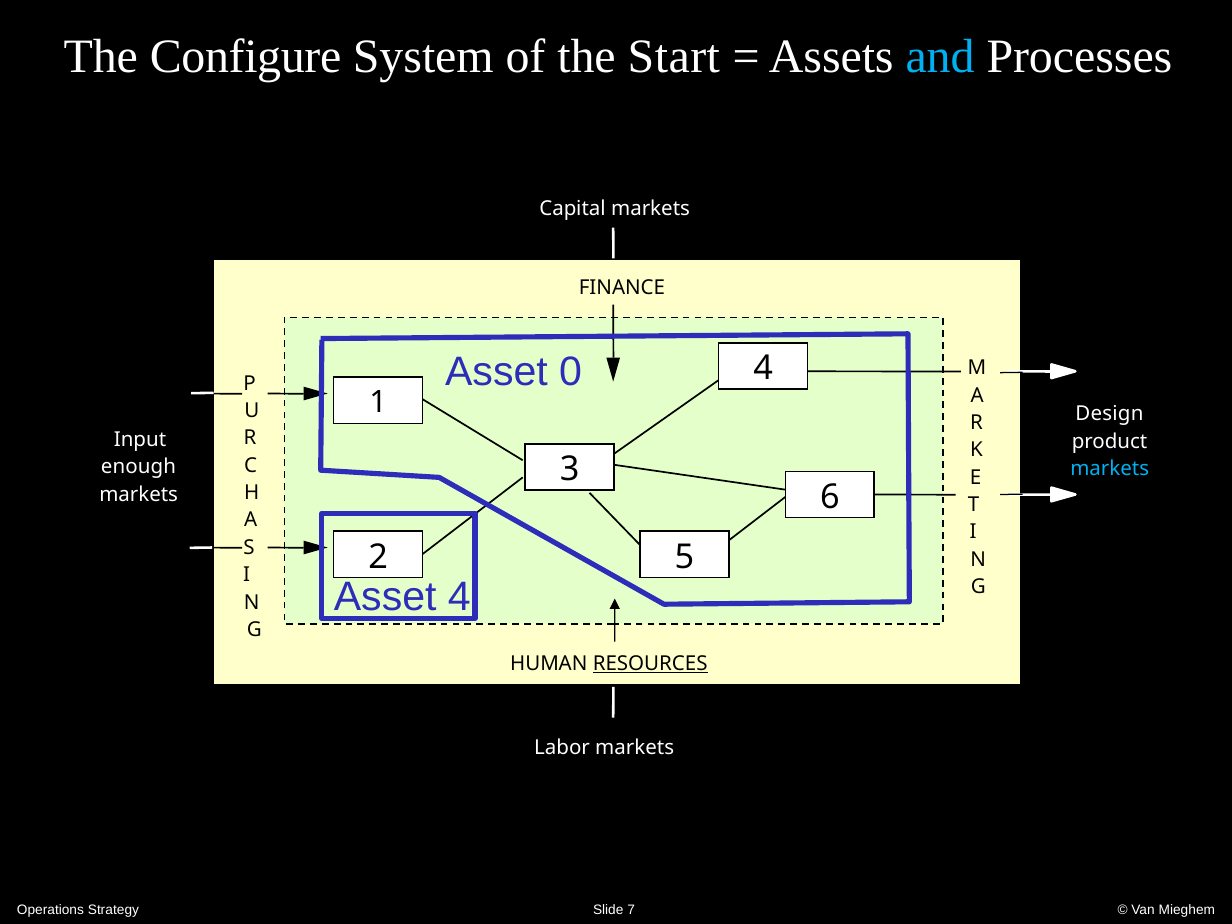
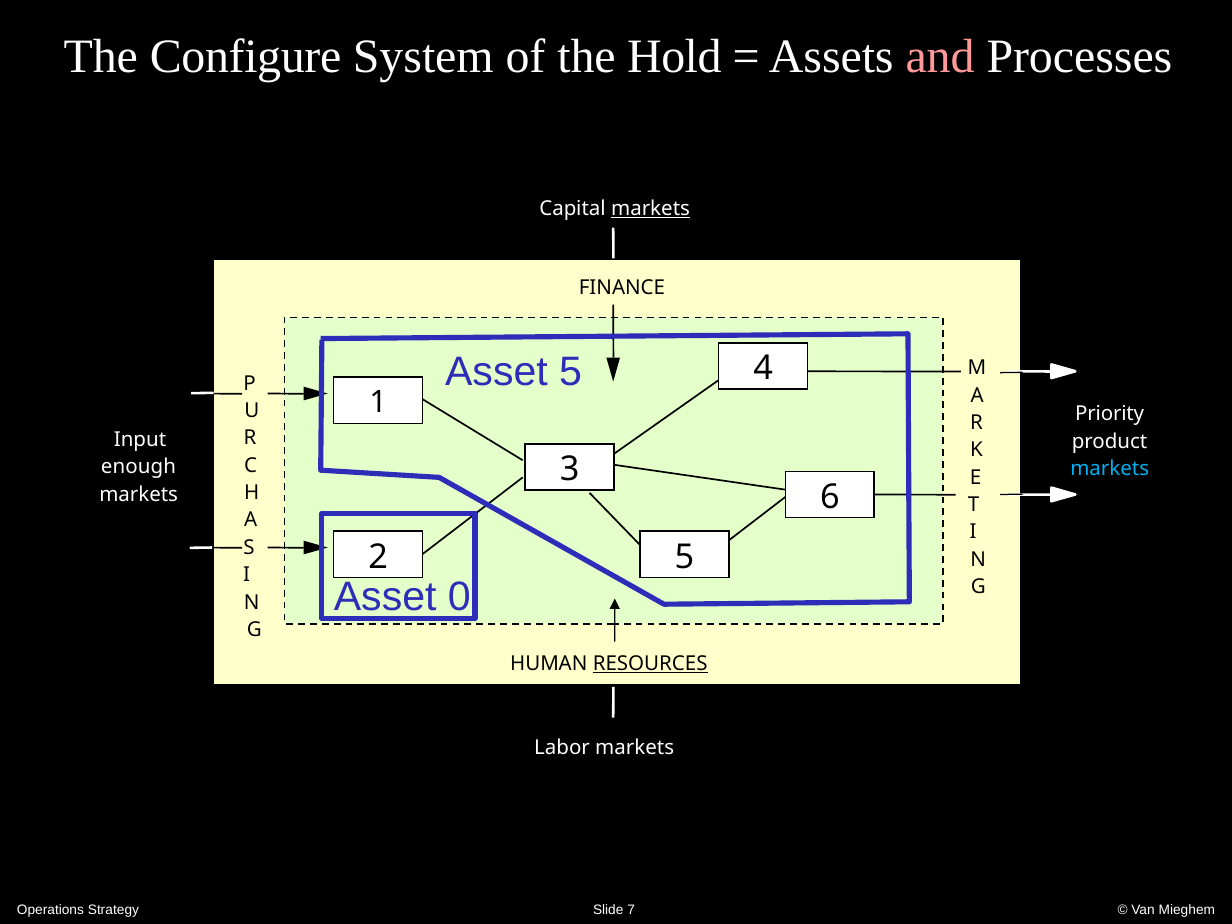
Start: Start -> Hold (674, 57)
and colour: light blue -> pink (940, 57)
markets underline: none -> present (651, 209)
Asset 0: 0 -> 5 (571, 372)
Design: Design -> Priority (1110, 414)
Asset 4: 4 -> 0 (459, 597)
